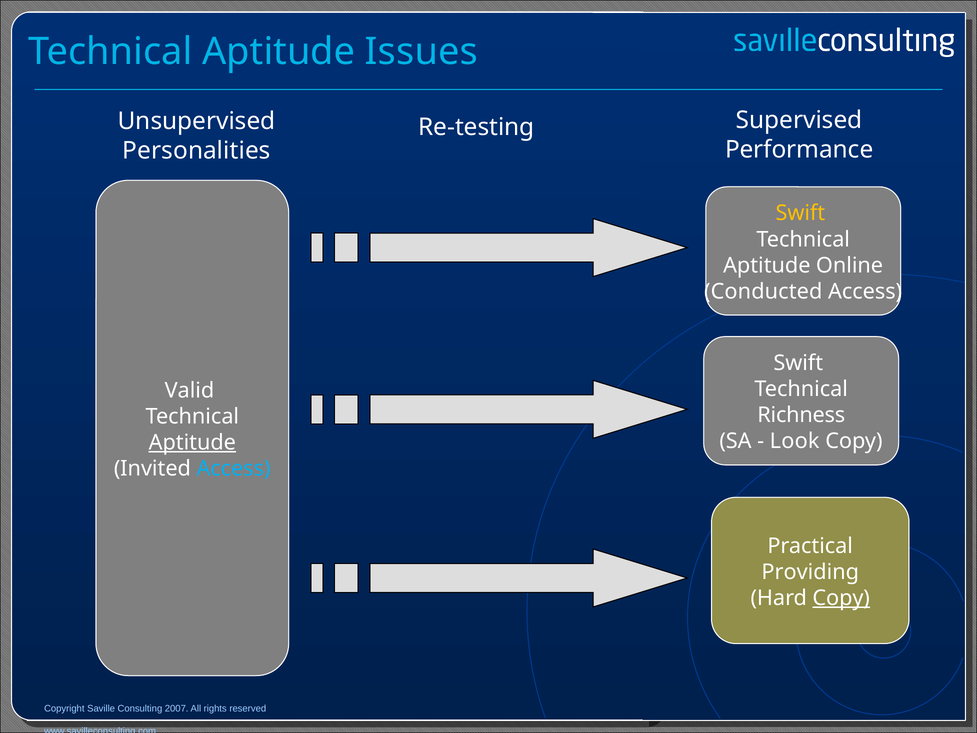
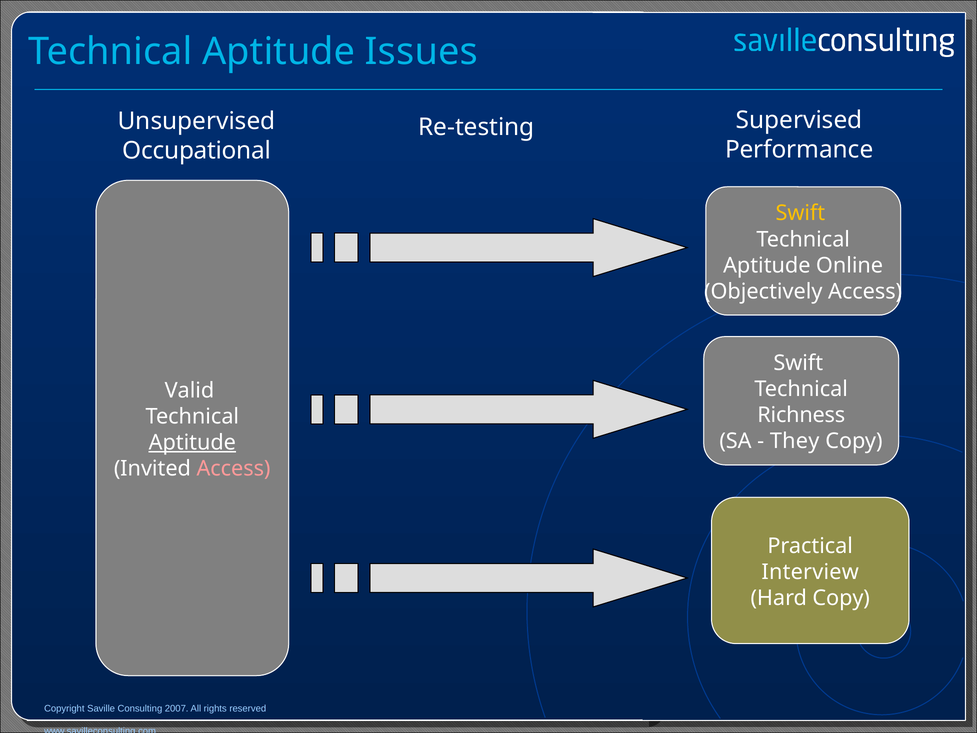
Personalities: Personalities -> Occupational (197, 151)
Conducted: Conducted -> Objectively (763, 291)
Look: Look -> They (795, 441)
Access colour: light blue -> pink (233, 468)
Providing: Providing -> Interview (810, 572)
Copy underline: present -> none (841, 598)
